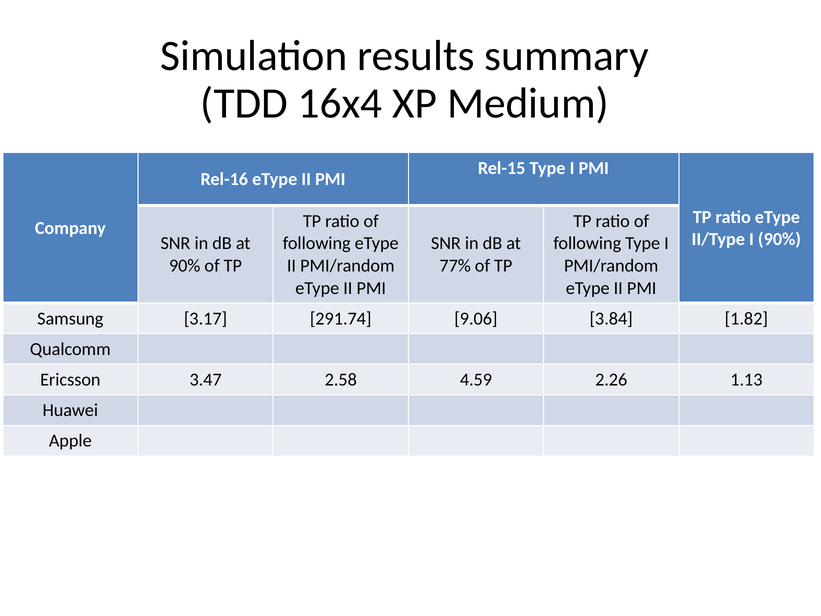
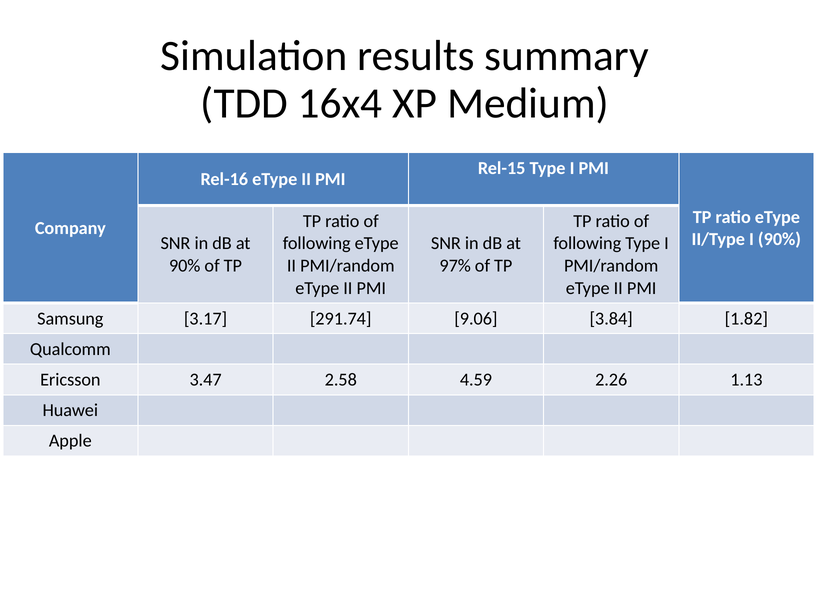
77%: 77% -> 97% (455, 266)
